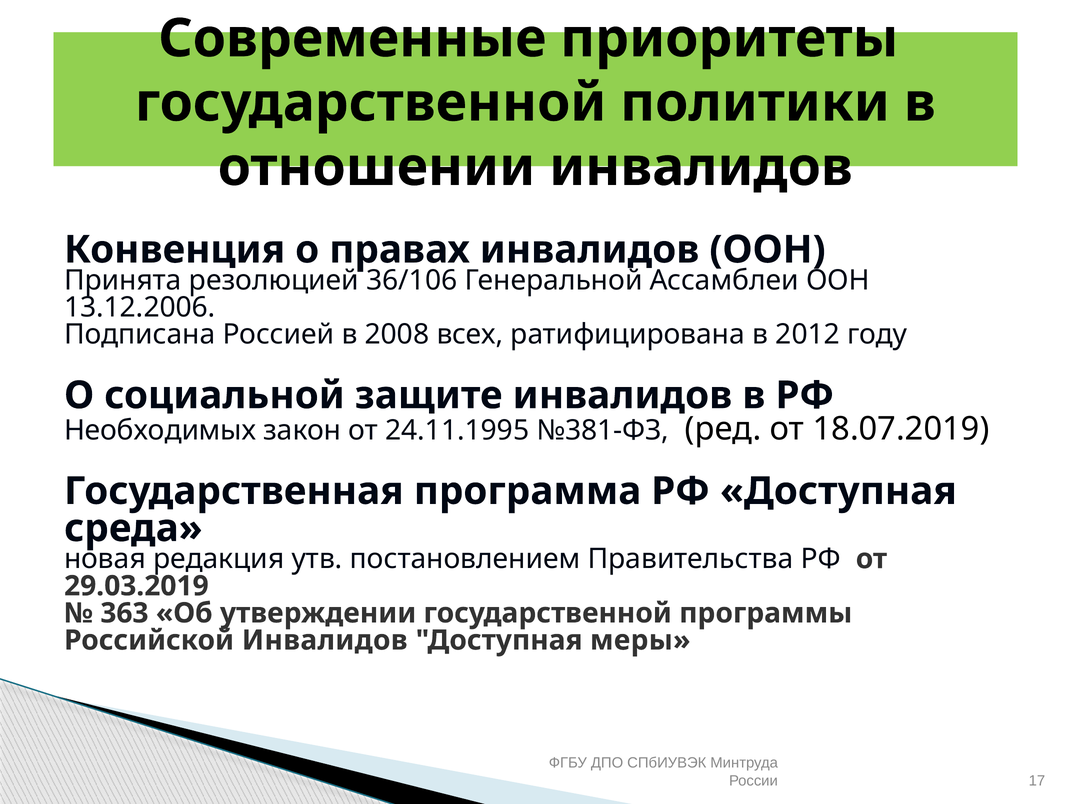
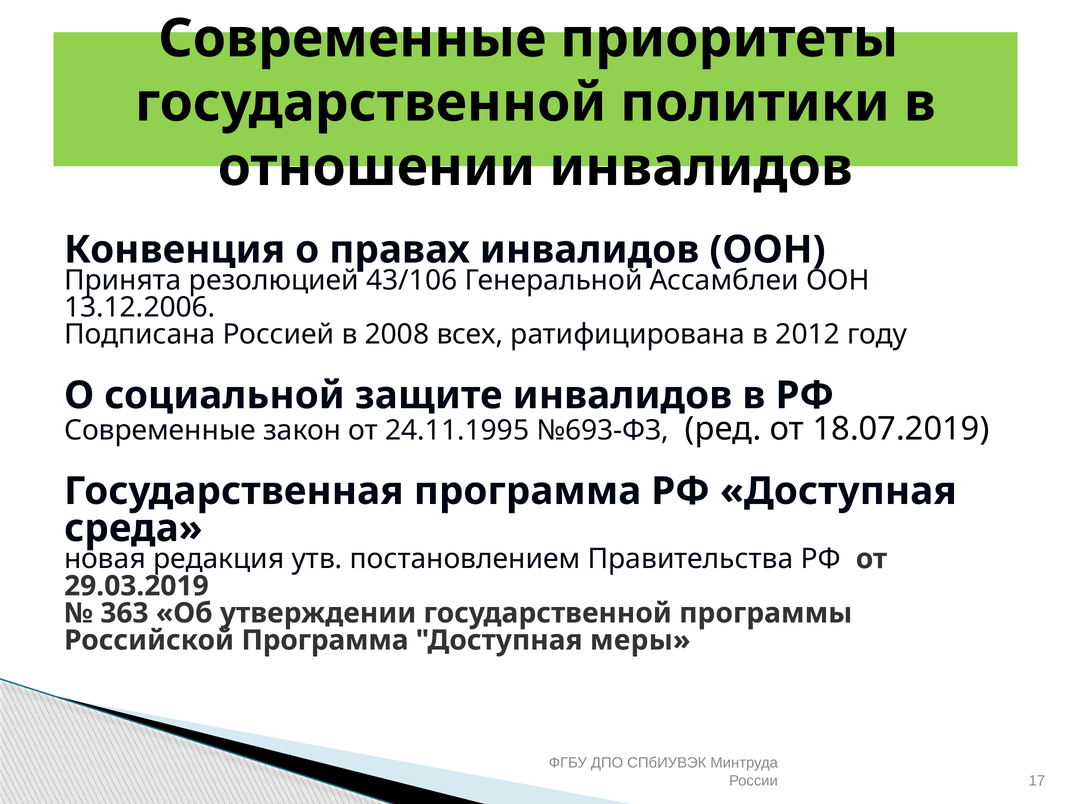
36/106: 36/106 -> 43/106 (412, 280)
Необходимых: Необходимых -> Современные (160, 430)
№381-ФЗ: №381-ФЗ -> №693-ФЗ (603, 430)
Российской Инвалидов: Инвалидов -> Программа (325, 640)
